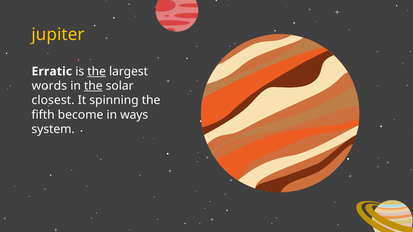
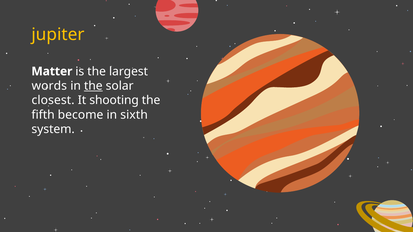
Erratic: Erratic -> Matter (52, 71)
the underline: present -> none (97, 71)
spinning: spinning -> shooting (114, 100)
ways: ways -> sixth (134, 115)
